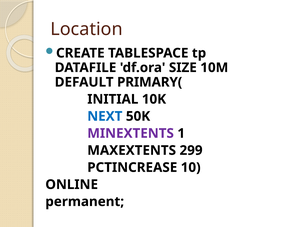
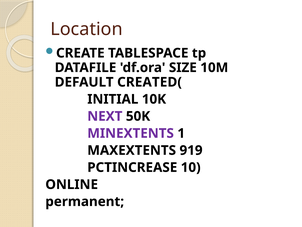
PRIMARY(: PRIMARY( -> CREATED( (150, 82)
NEXT colour: blue -> purple (105, 116)
299: 299 -> 919 (191, 150)
